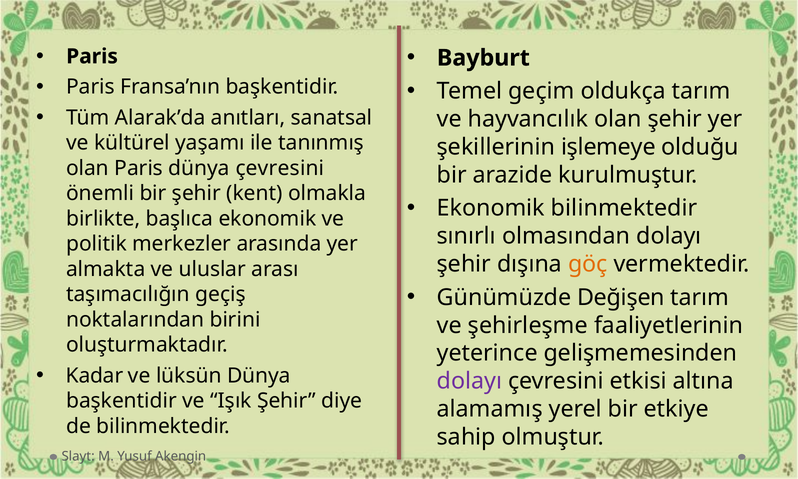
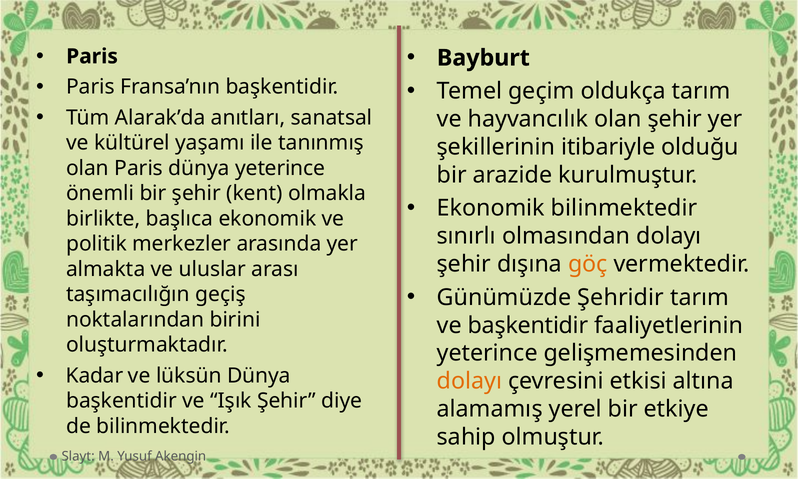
işlemeye: işlemeye -> itibariyle (608, 147)
dünya çevresini: çevresini -> yeterince (280, 168)
Değişen: Değişen -> Şehridir (621, 297)
ve şehirleşme: şehirleşme -> başkentidir (528, 325)
dolayı colour: purple -> orange (470, 381)
